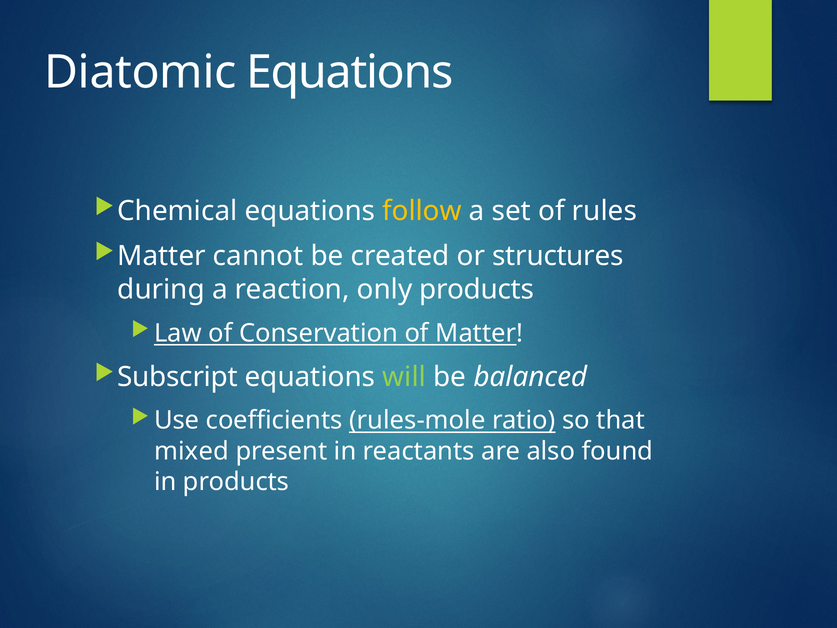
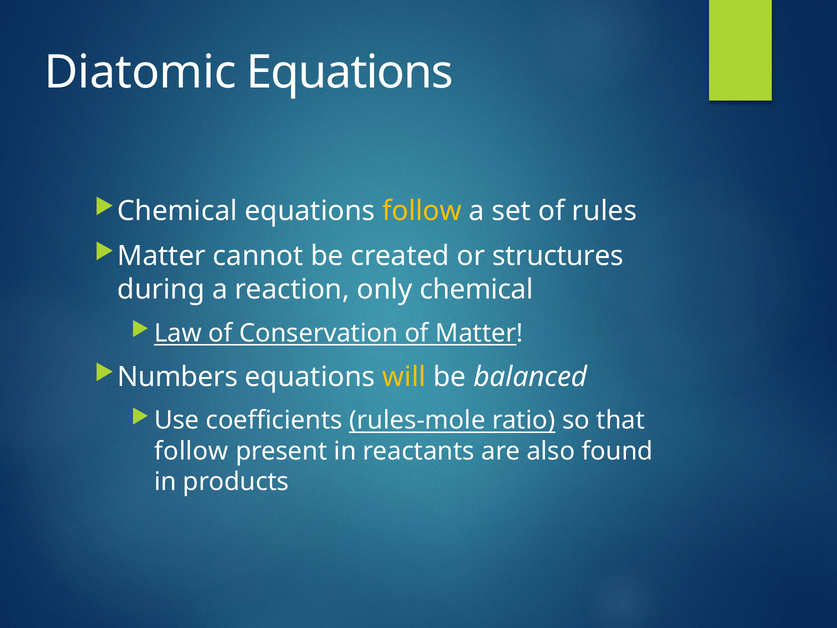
only products: products -> chemical (477, 289)
Subscript: Subscript -> Numbers (178, 377)
will colour: light green -> yellow (404, 377)
mixed: mixed -> follow (191, 451)
